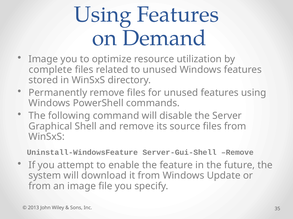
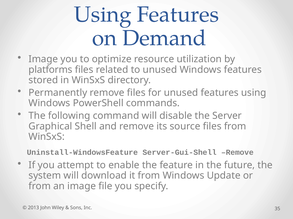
complete: complete -> platforms (50, 70)
